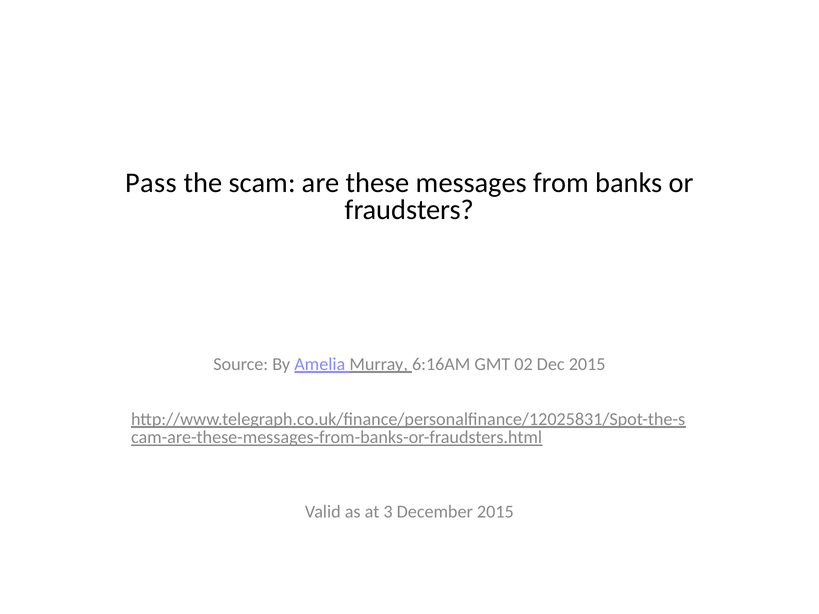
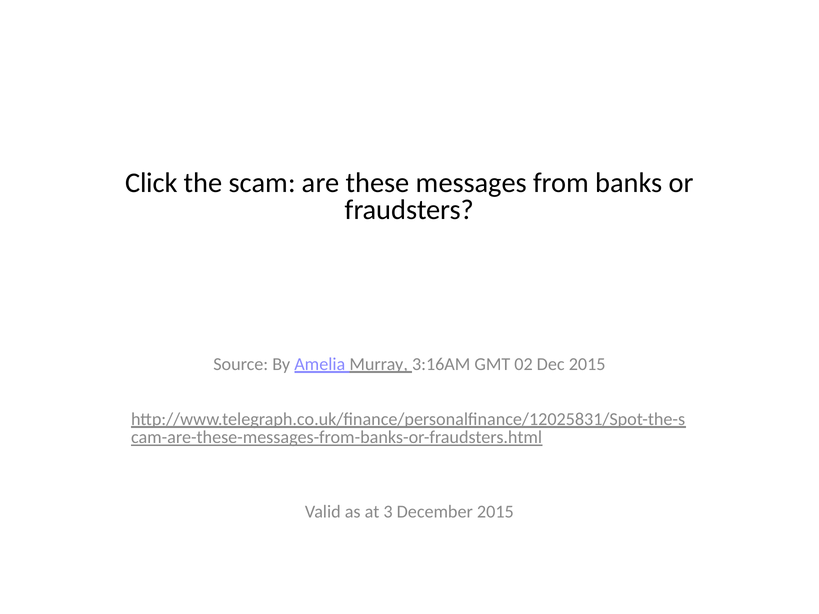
Pass: Pass -> Click (151, 183)
6:16AM: 6:16AM -> 3:16AM (441, 364)
